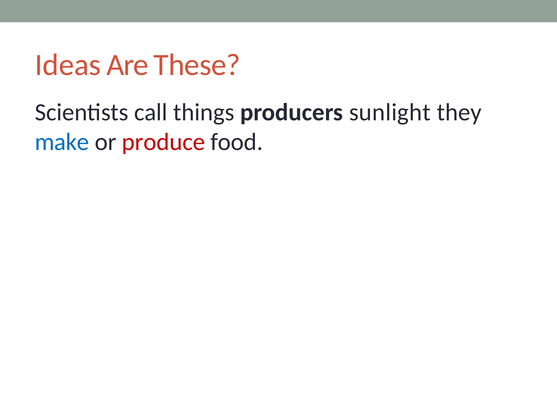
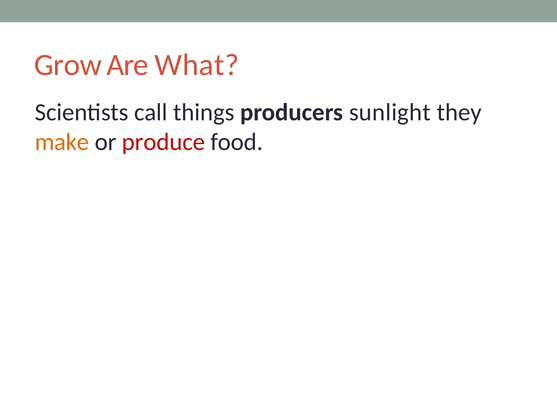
Ideas: Ideas -> Grow (68, 65)
These: These -> What (197, 65)
make colour: blue -> orange (62, 142)
